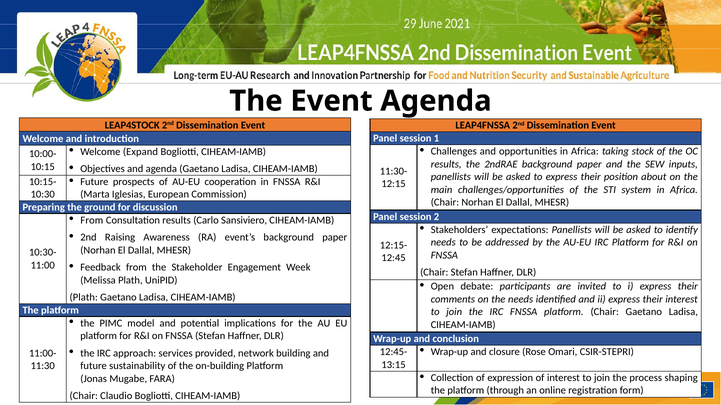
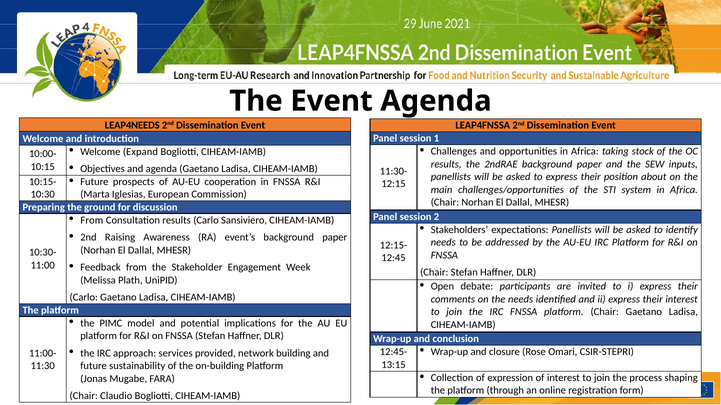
LEAP4STOCK: LEAP4STOCK -> LEAP4NEEDS (132, 125)
Plath: Plath -> Carlo (84, 298)
